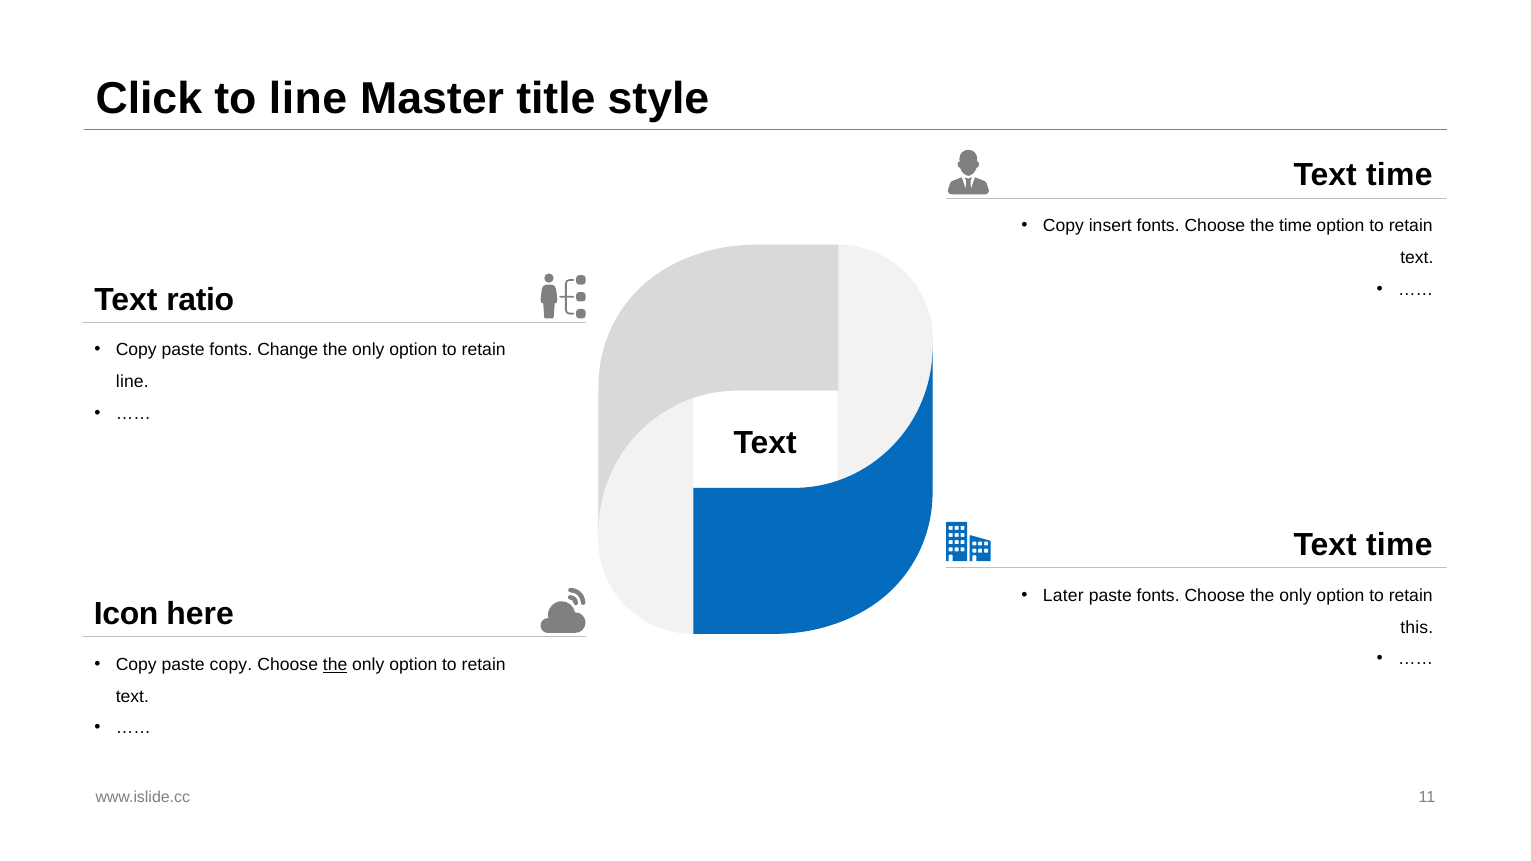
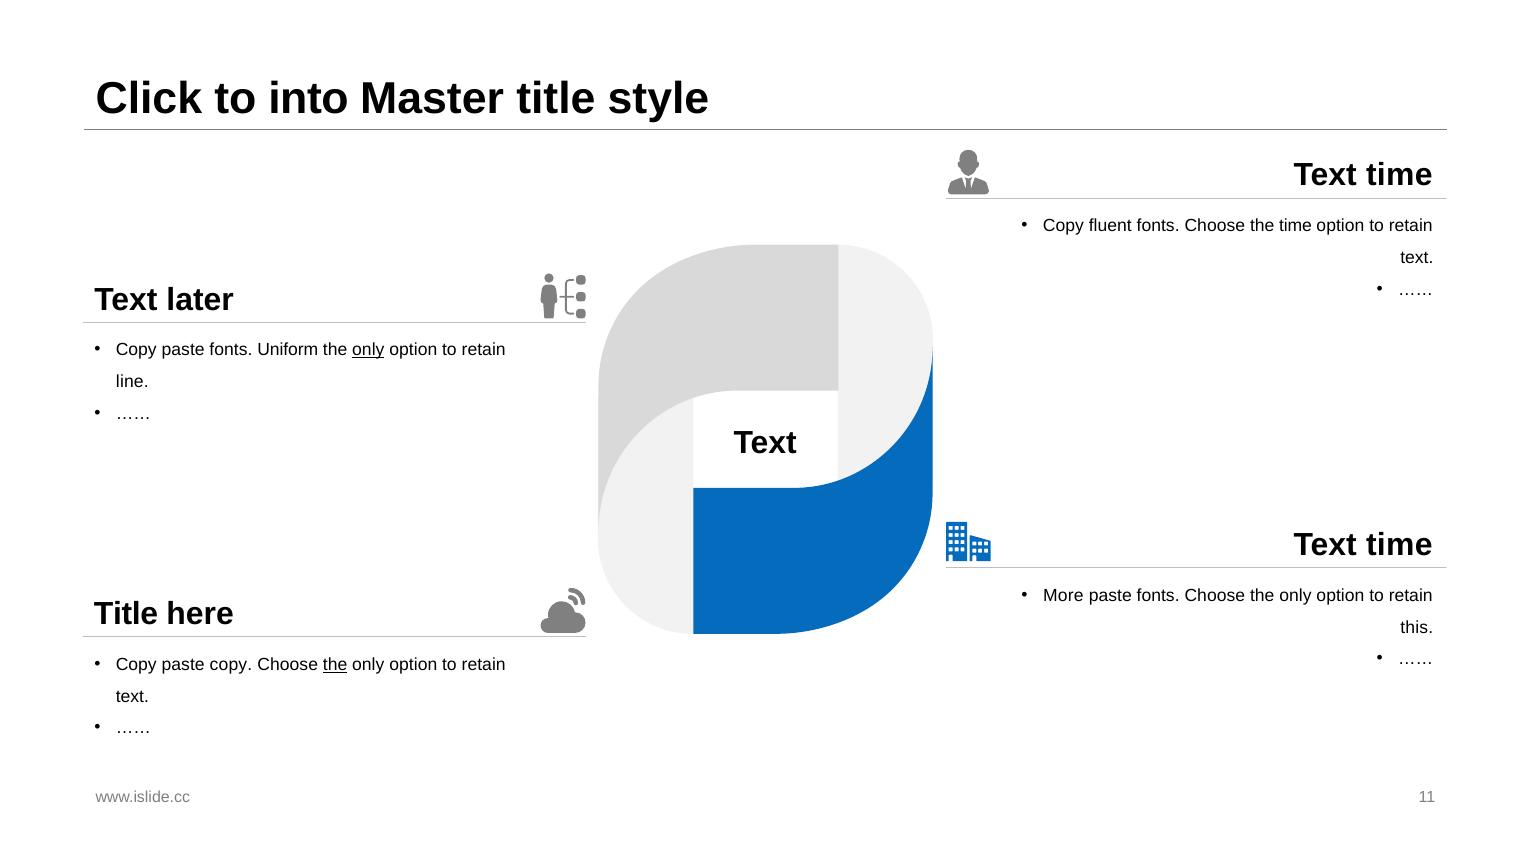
to line: line -> into (309, 99)
insert: insert -> fluent (1110, 226)
ratio: ratio -> later (200, 300)
Change: Change -> Uniform (288, 350)
only underline: none -> present (368, 350)
Later: Later -> More (1063, 596)
Icon: Icon -> Title (126, 614)
